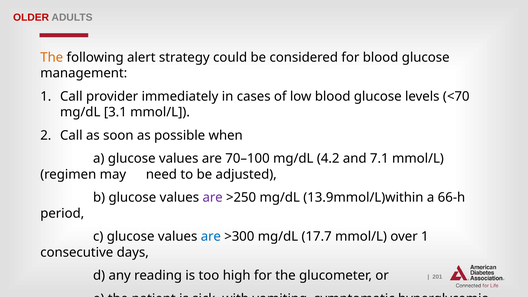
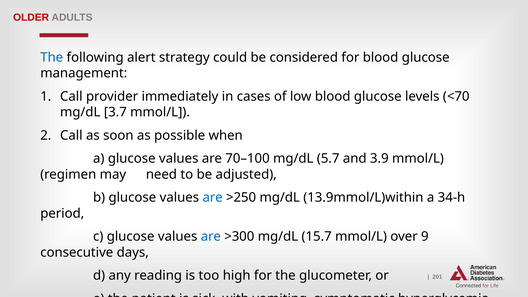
The colour: orange -> blue (52, 57)
3.1: 3.1 -> 3.7 (115, 112)
4.2: 4.2 -> 5.7 (328, 159)
7.1: 7.1 -> 3.9 (379, 159)
are colour: purple -> blue (213, 198)
66-h: 66-h -> 34-h (451, 198)
17.7: 17.7 -> 15.7 (317, 237)
over 1: 1 -> 9 (425, 237)
